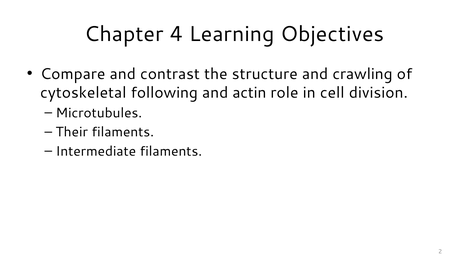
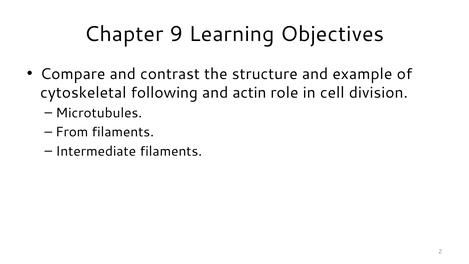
4: 4 -> 9 (176, 34)
crawling: crawling -> example (362, 74)
Their: Their -> From (72, 132)
